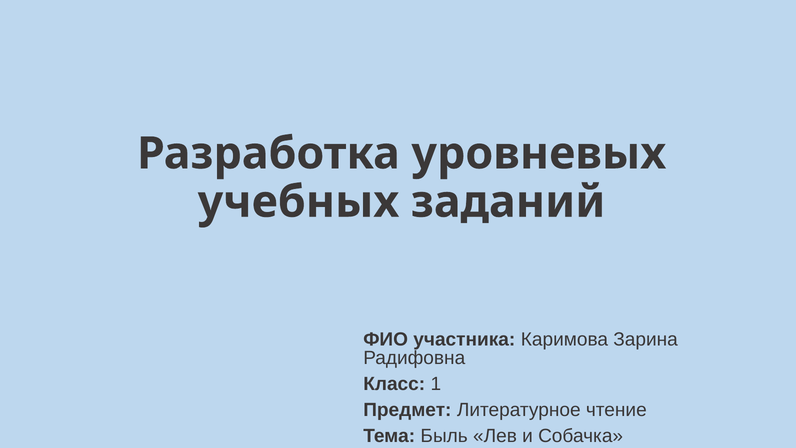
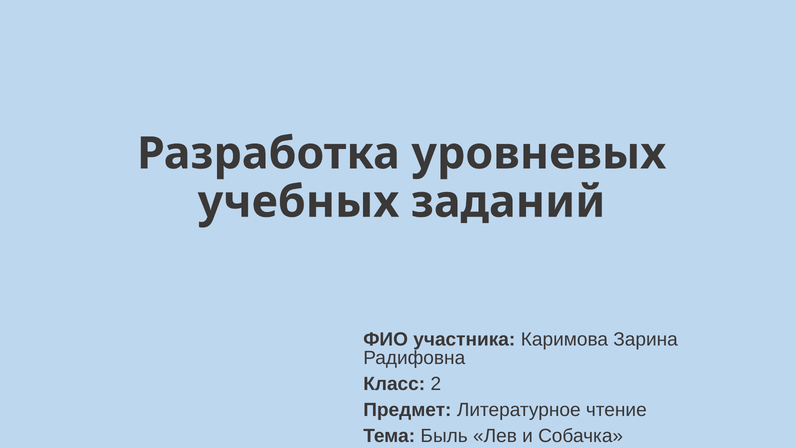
1: 1 -> 2 (436, 384)
